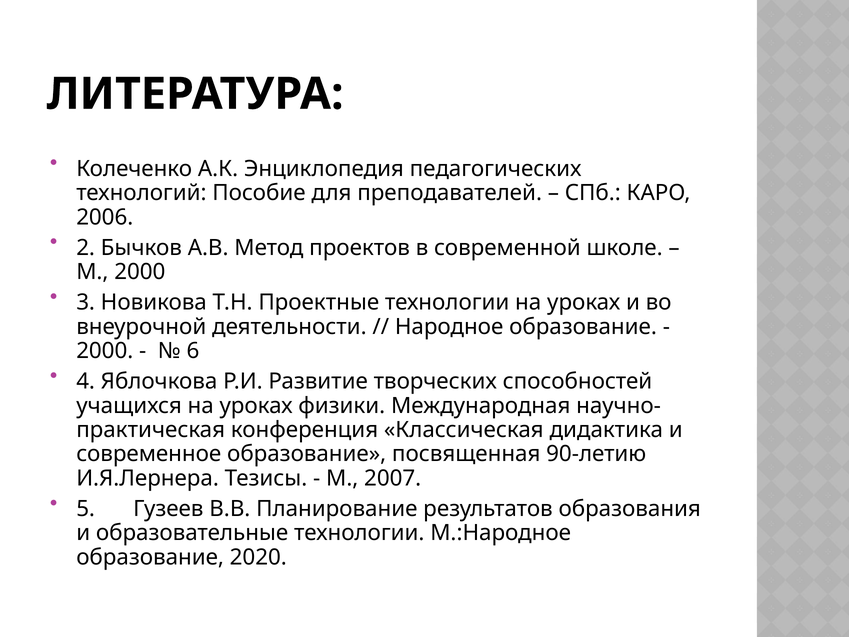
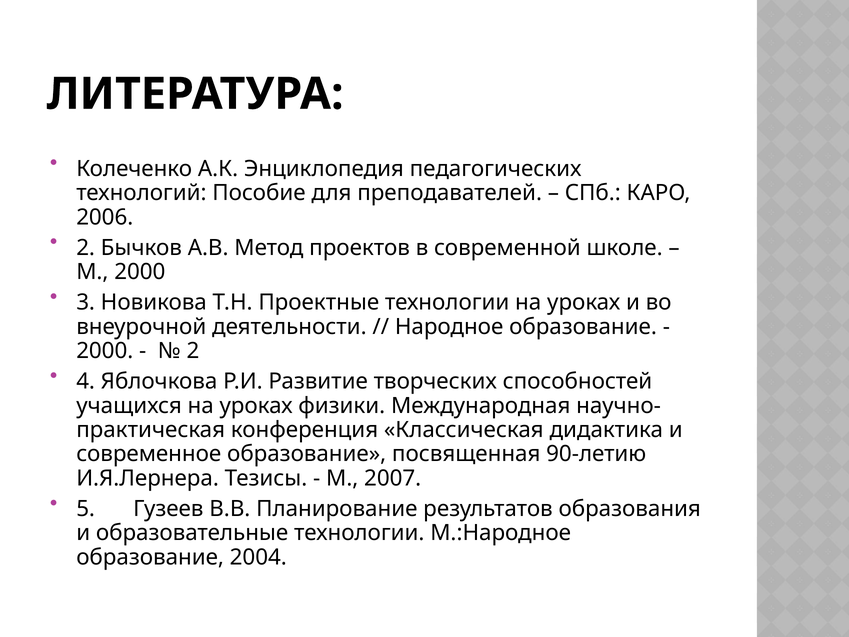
6: 6 -> 2 (193, 351)
2020: 2020 -> 2004 (258, 557)
